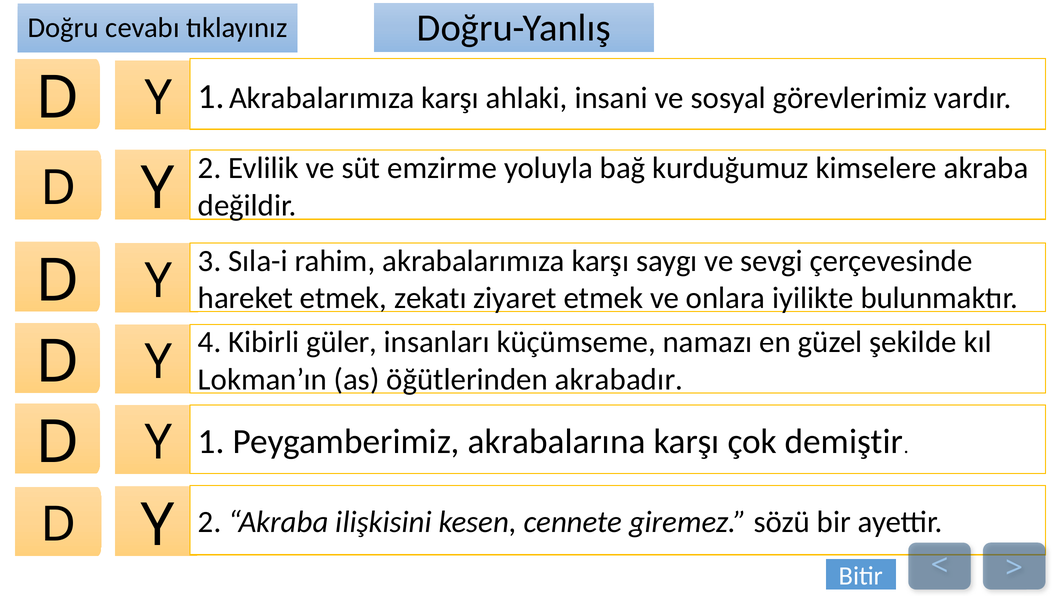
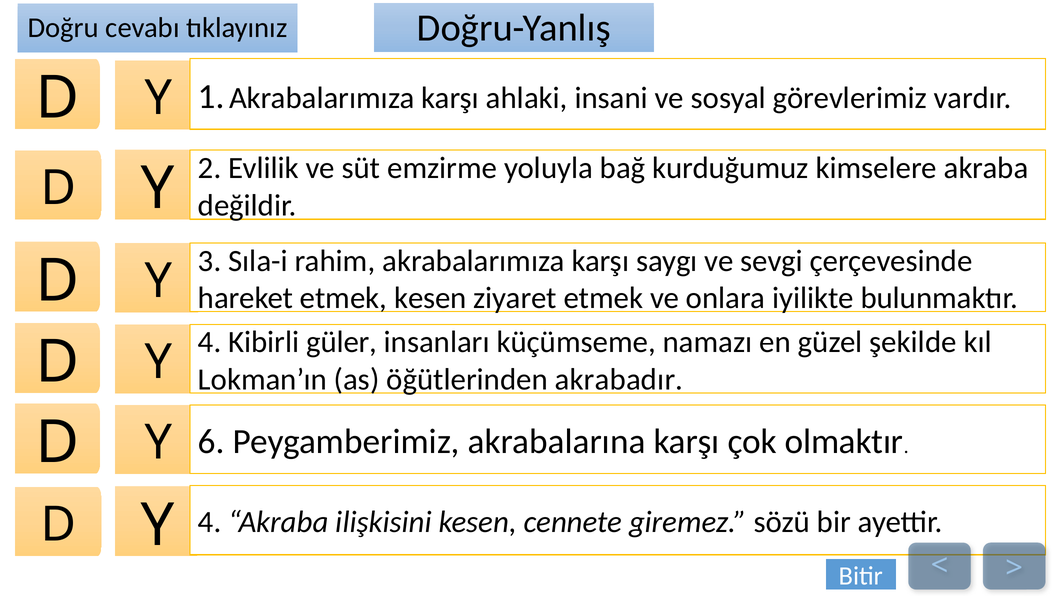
etmek zekatı: zekatı -> kesen (430, 298)
D 1: 1 -> 6 (211, 441)
demiştir: demiştir -> olmaktır (844, 441)
Y 2: 2 -> 4 (210, 522)
